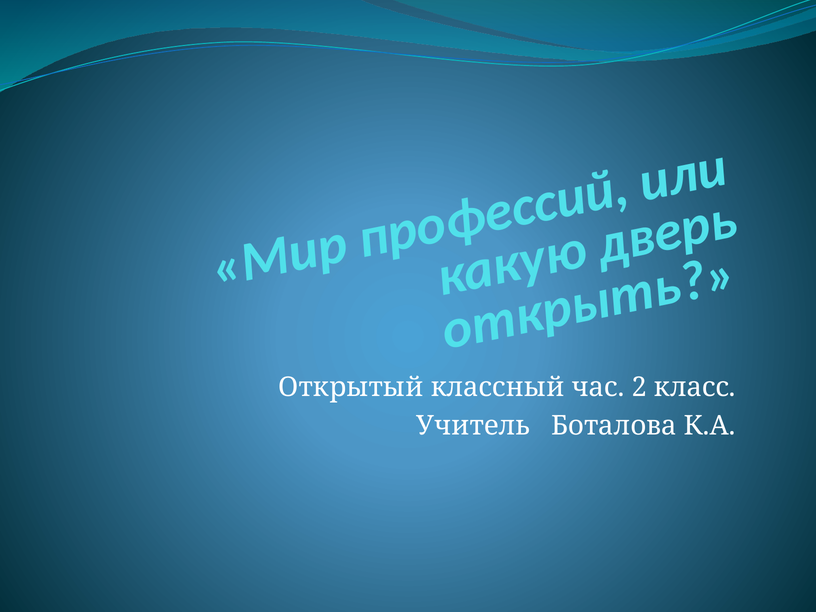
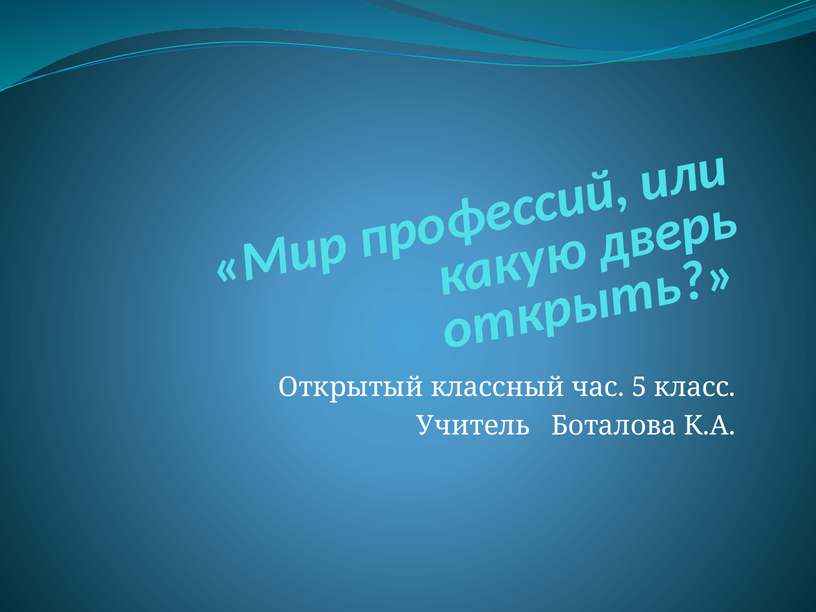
2: 2 -> 5 (639, 387)
